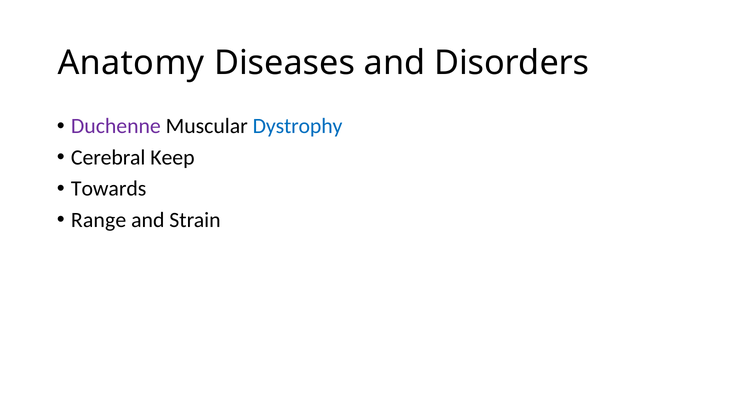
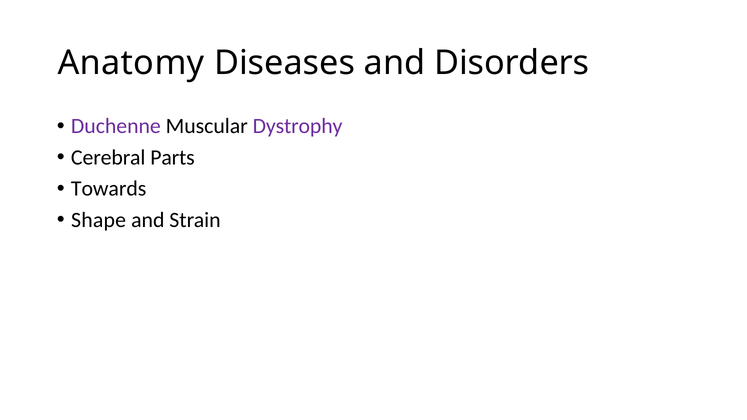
Dystrophy colour: blue -> purple (298, 126)
Keep: Keep -> Parts (172, 158)
Range: Range -> Shape (99, 220)
